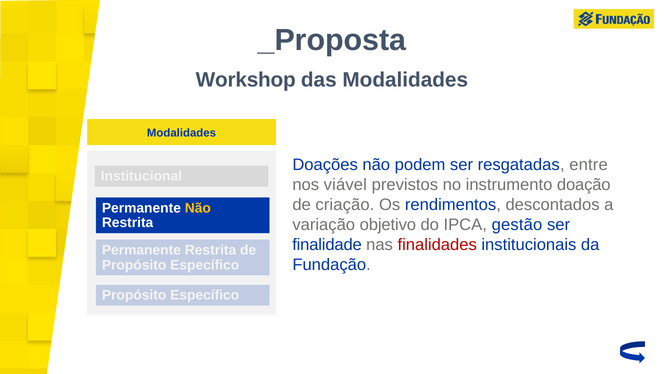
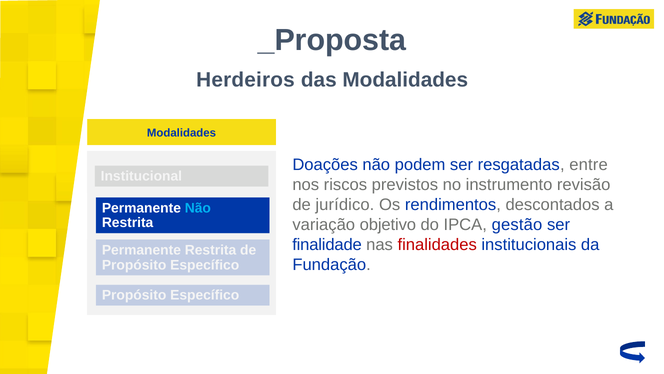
Workshop: Workshop -> Herdeiros (245, 80)
viável: viável -> riscos (345, 185)
doação: doação -> revisão (584, 185)
criação: criação -> jurídico (345, 205)
Não colour: yellow -> light blue (198, 208)
